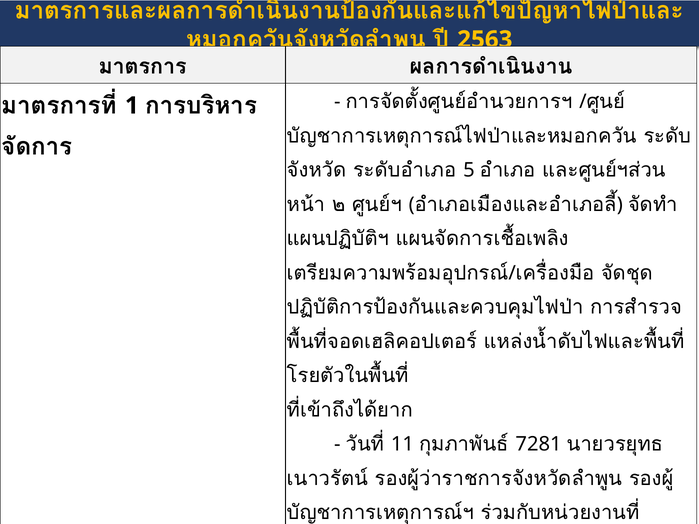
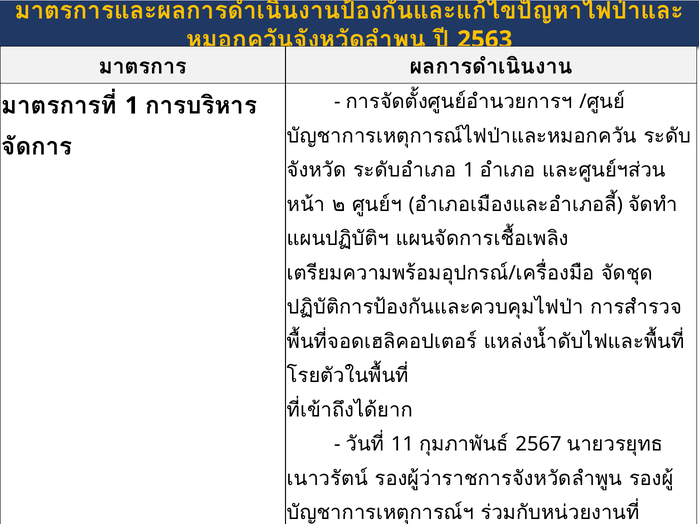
5: 5 -> 1 (469, 170)
7281: 7281 -> 2567 (539, 444)
